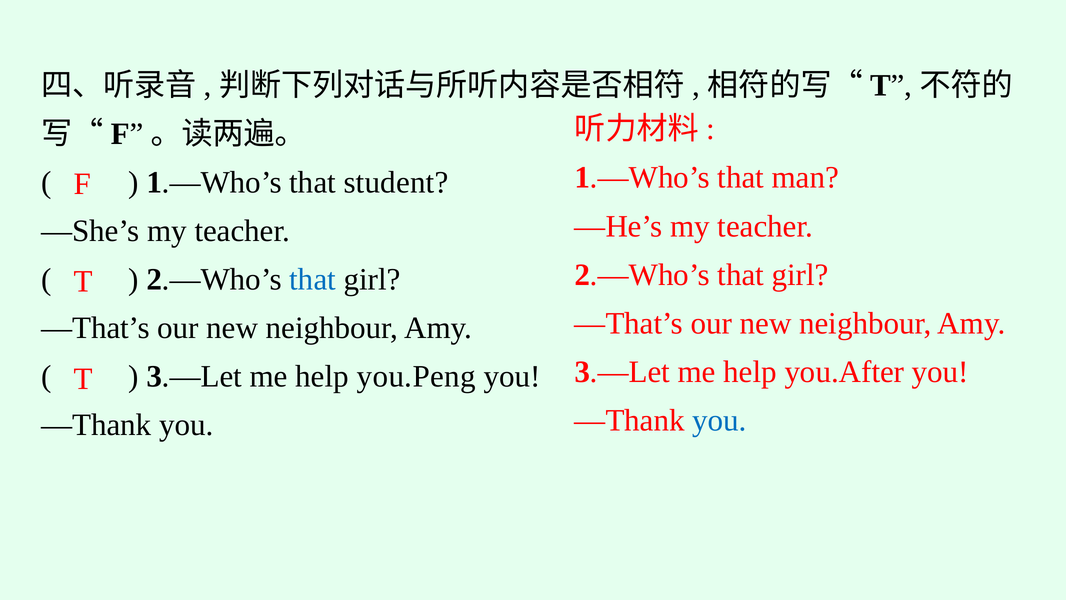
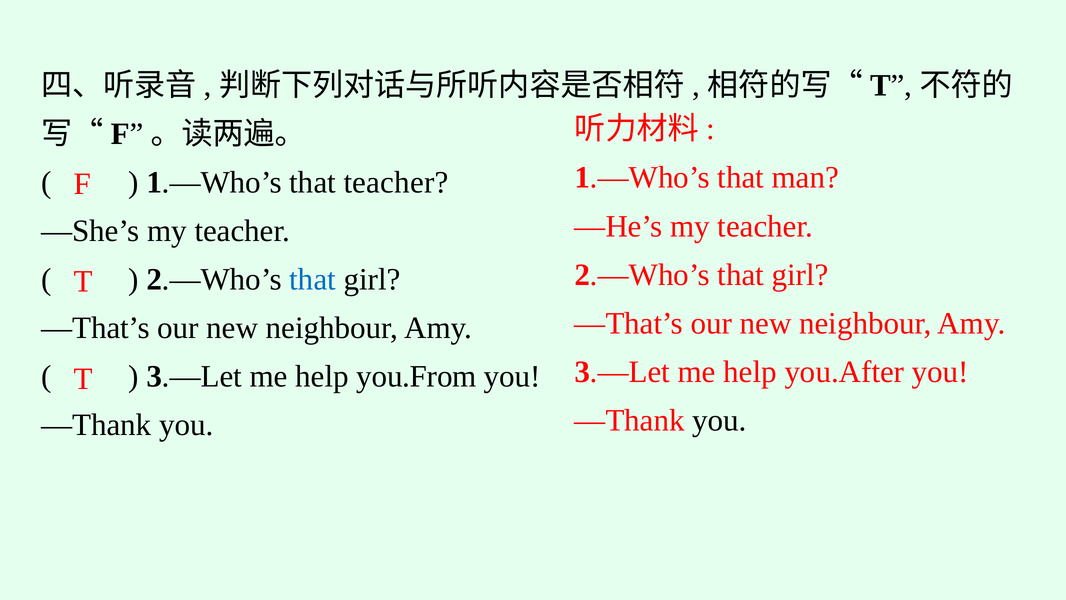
that student: student -> teacher (396, 182)
you.Peng: you.Peng -> you.From (416, 376)
you colour: blue -> black (720, 420)
